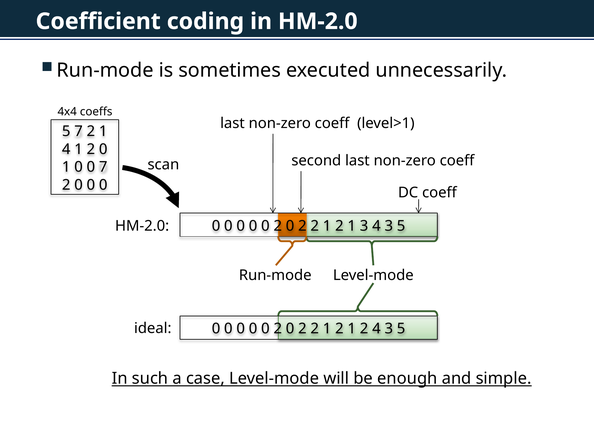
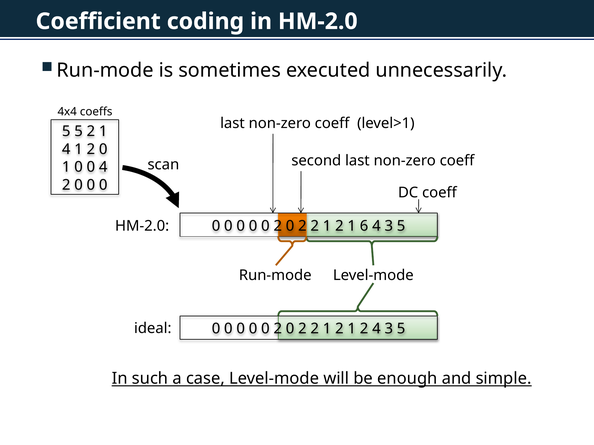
5 7: 7 -> 5 (79, 132)
0 7: 7 -> 4 (103, 167)
1 3: 3 -> 6 (364, 226)
